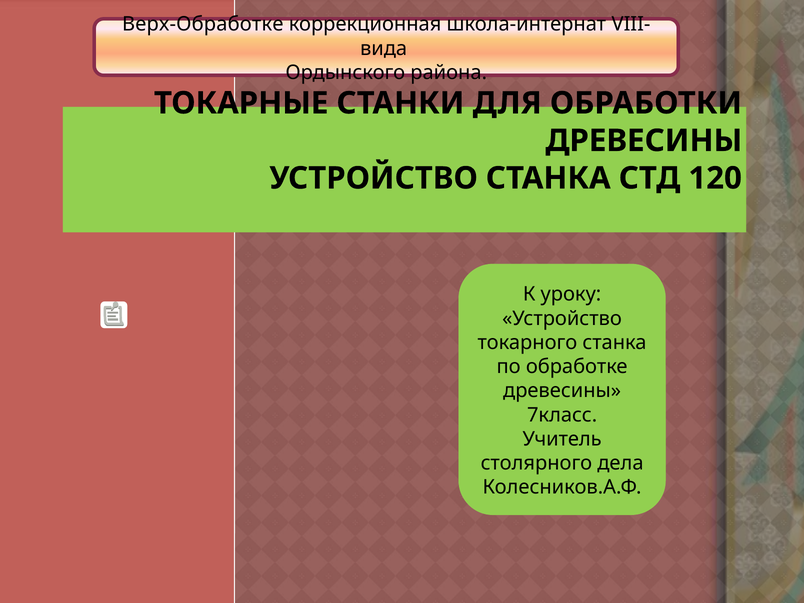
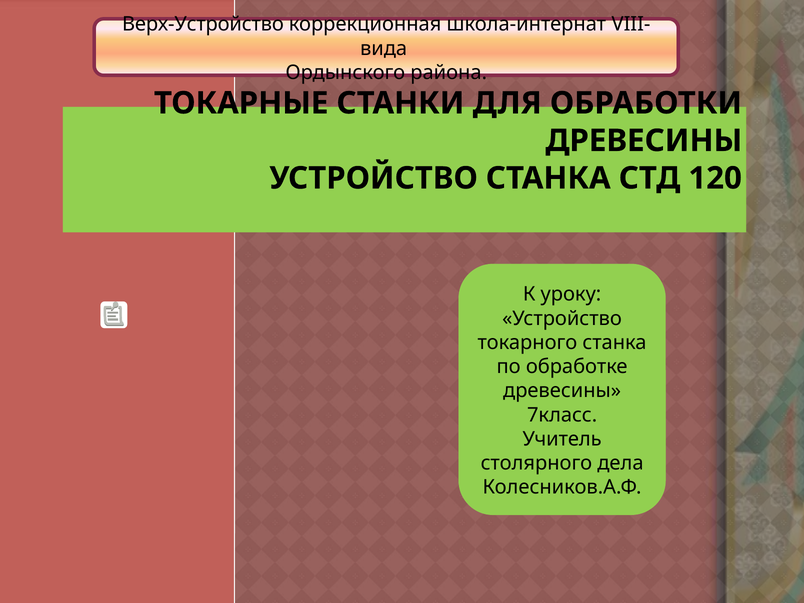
Верх-Обработке: Верх-Обработке -> Верх-Устройство (203, 24)
